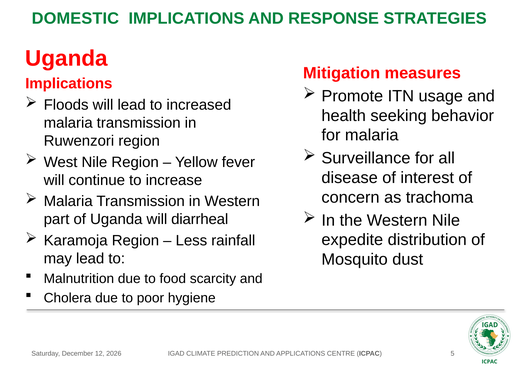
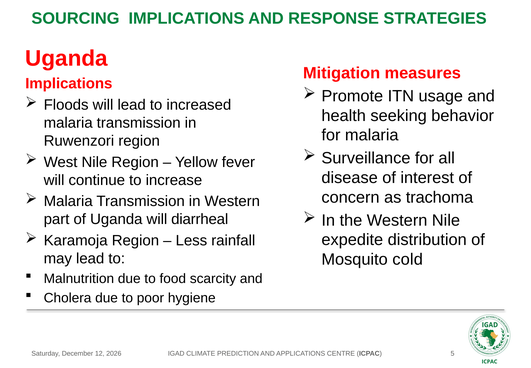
DOMESTIC: DOMESTIC -> SOURCING (75, 18)
dust: dust -> cold (408, 259)
